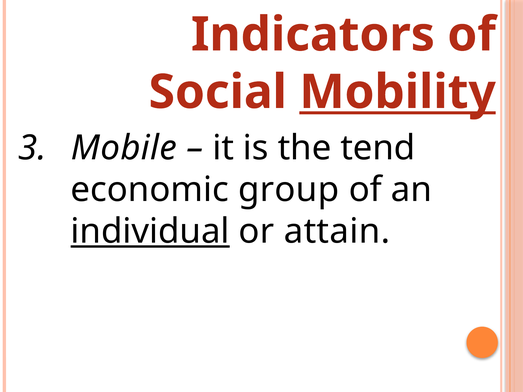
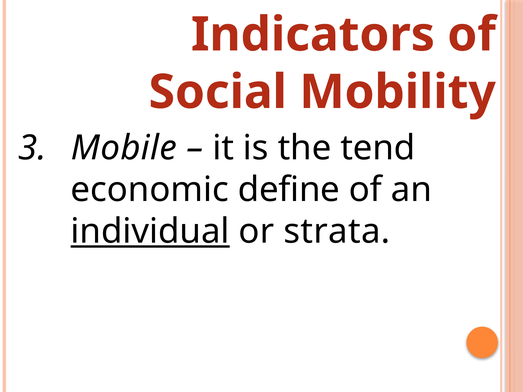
Mobility underline: present -> none (398, 92)
group: group -> define (289, 190)
attain: attain -> strata (337, 232)
